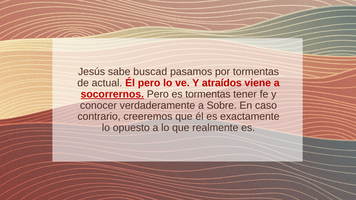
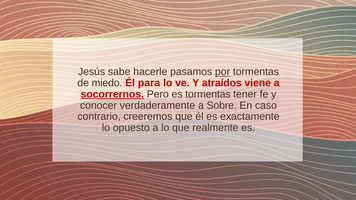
buscad: buscad -> hacerle (150, 72)
por underline: none -> present (223, 72)
actual: actual -> miedo (107, 83)
Él pero: pero -> para (149, 83)
